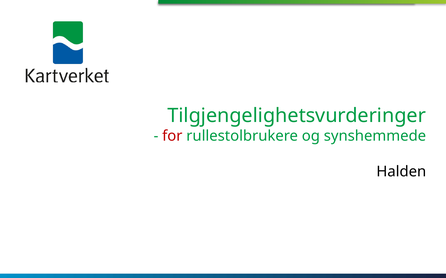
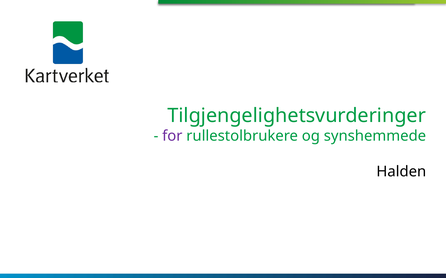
for colour: red -> purple (172, 136)
